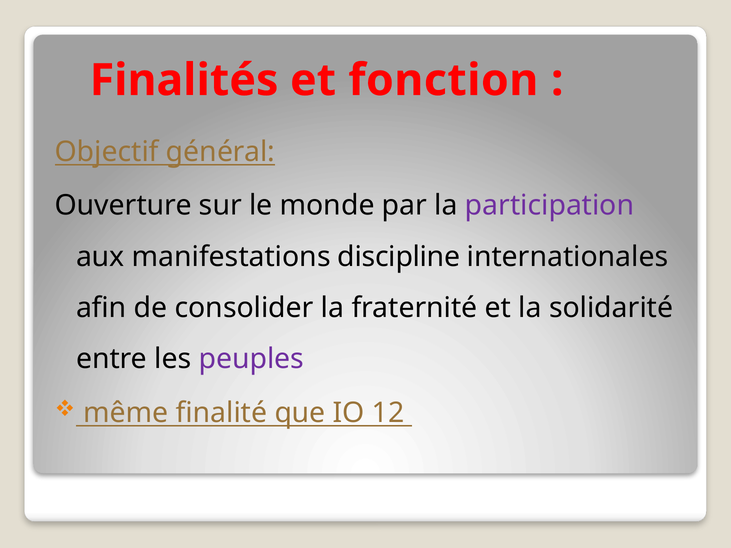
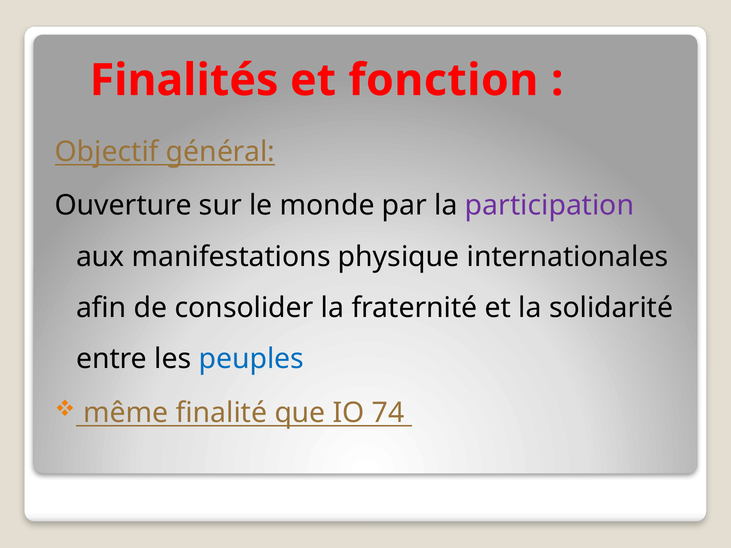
discipline: discipline -> physique (399, 257)
peuples colour: purple -> blue (251, 359)
12: 12 -> 74 (388, 413)
